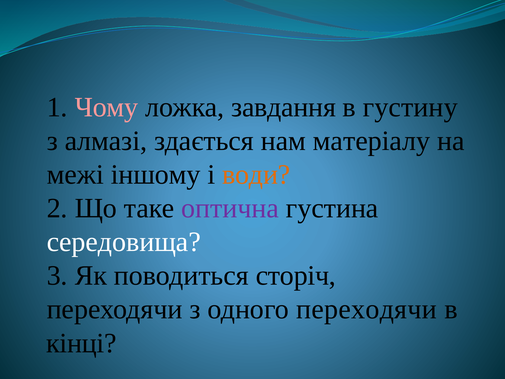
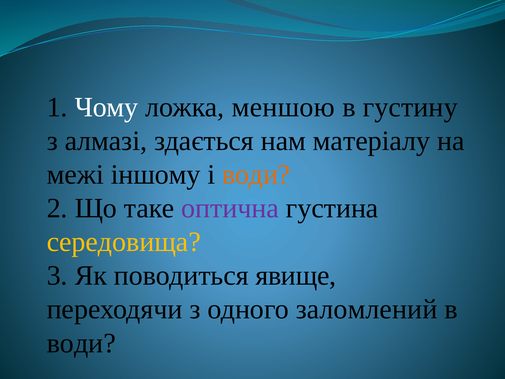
Чому colour: pink -> white (106, 107)
завдання: завдання -> меншою (283, 107)
середовища colour: white -> yellow (124, 242)
сторіч: сторіч -> явище (296, 276)
одного переходячи: переходячи -> заломлений (367, 309)
кінці: кінці -> води (81, 343)
